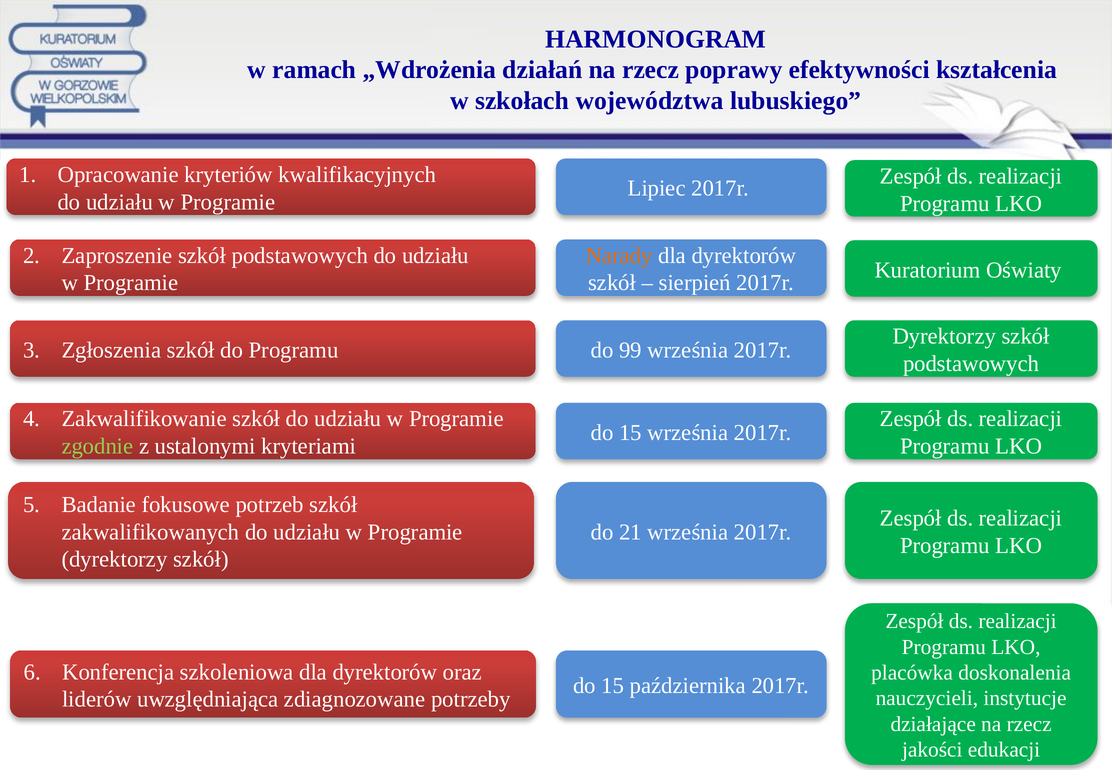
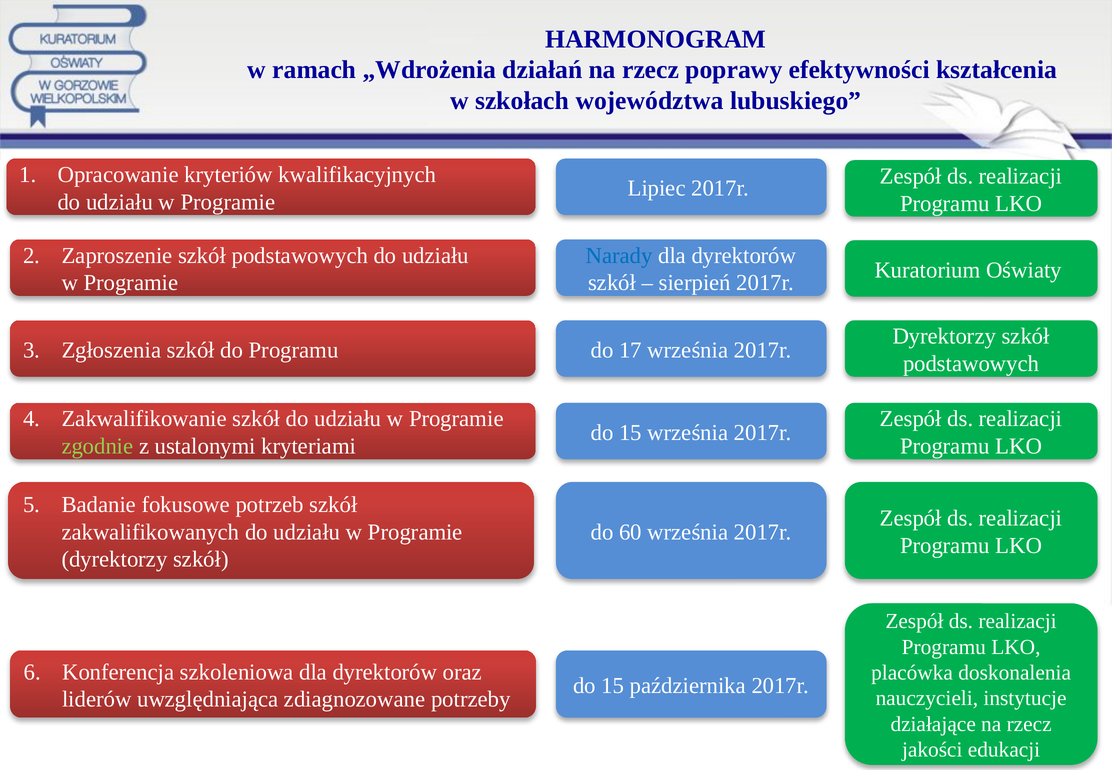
Narady colour: orange -> blue (619, 256)
99: 99 -> 17 (630, 350)
21: 21 -> 60 (630, 532)
